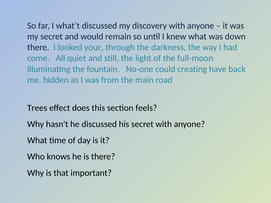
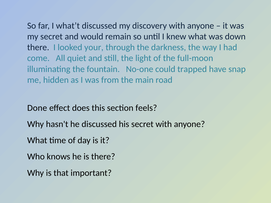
creating: creating -> trapped (192, 69)
back: back -> snap (237, 69)
Trees: Trees -> Done (37, 108)
